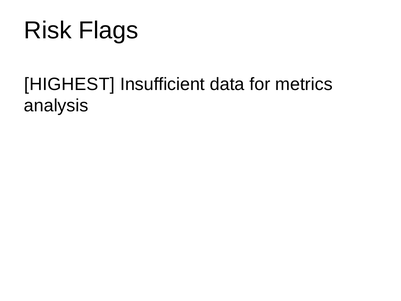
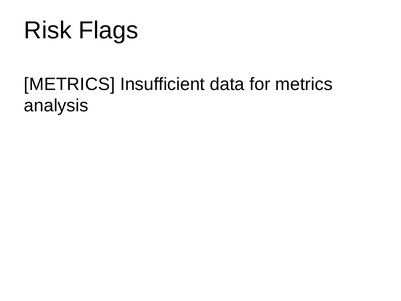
HIGHEST: HIGHEST -> METRICS (69, 84)
